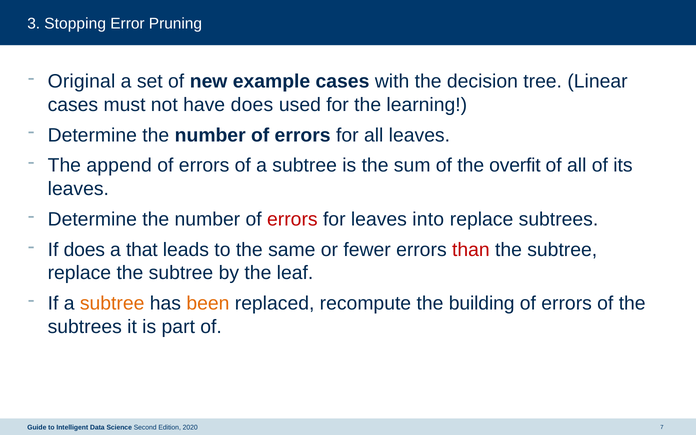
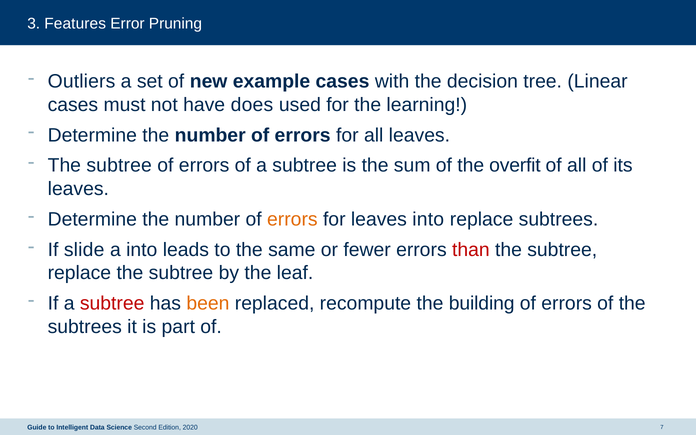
Stopping: Stopping -> Features (75, 24)
Original: Original -> Outliers (82, 81)
append: append -> subtree (119, 166)
errors colour: red -> orange (292, 219)
If does: does -> slide (84, 250)
a that: that -> into (142, 250)
subtree colour: orange -> red (112, 303)
